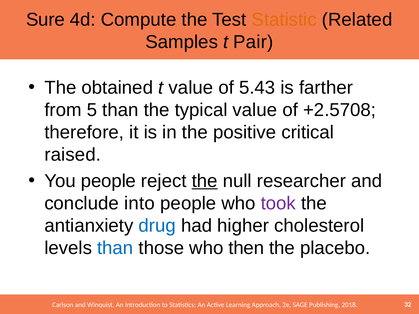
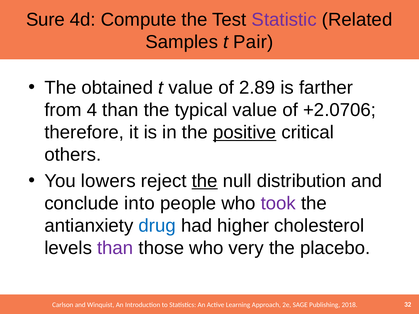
Statistic colour: orange -> purple (284, 20)
5.43: 5.43 -> 2.89 (257, 88)
5: 5 -> 4 (92, 110)
+2.5708: +2.5708 -> +2.0706 (340, 110)
positive underline: none -> present (245, 133)
raised: raised -> others (73, 155)
You people: people -> lowers (108, 181)
researcher: researcher -> distribution (302, 181)
than colour: blue -> purple (115, 248)
then: then -> very (246, 248)
